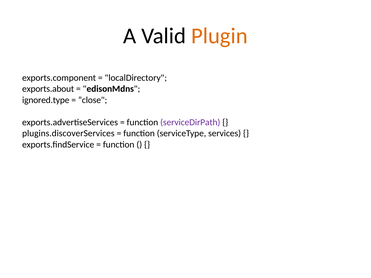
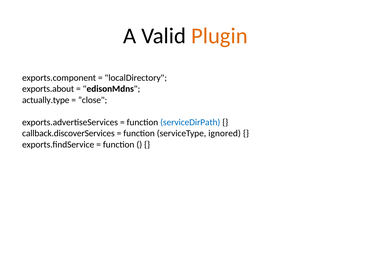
ignored.type: ignored.type -> actually.type (46, 100)
serviceDirPath colour: purple -> blue (190, 122)
plugins.discoverServices: plugins.discoverServices -> callback.discoverServices (68, 133)
services: services -> ignored (225, 133)
